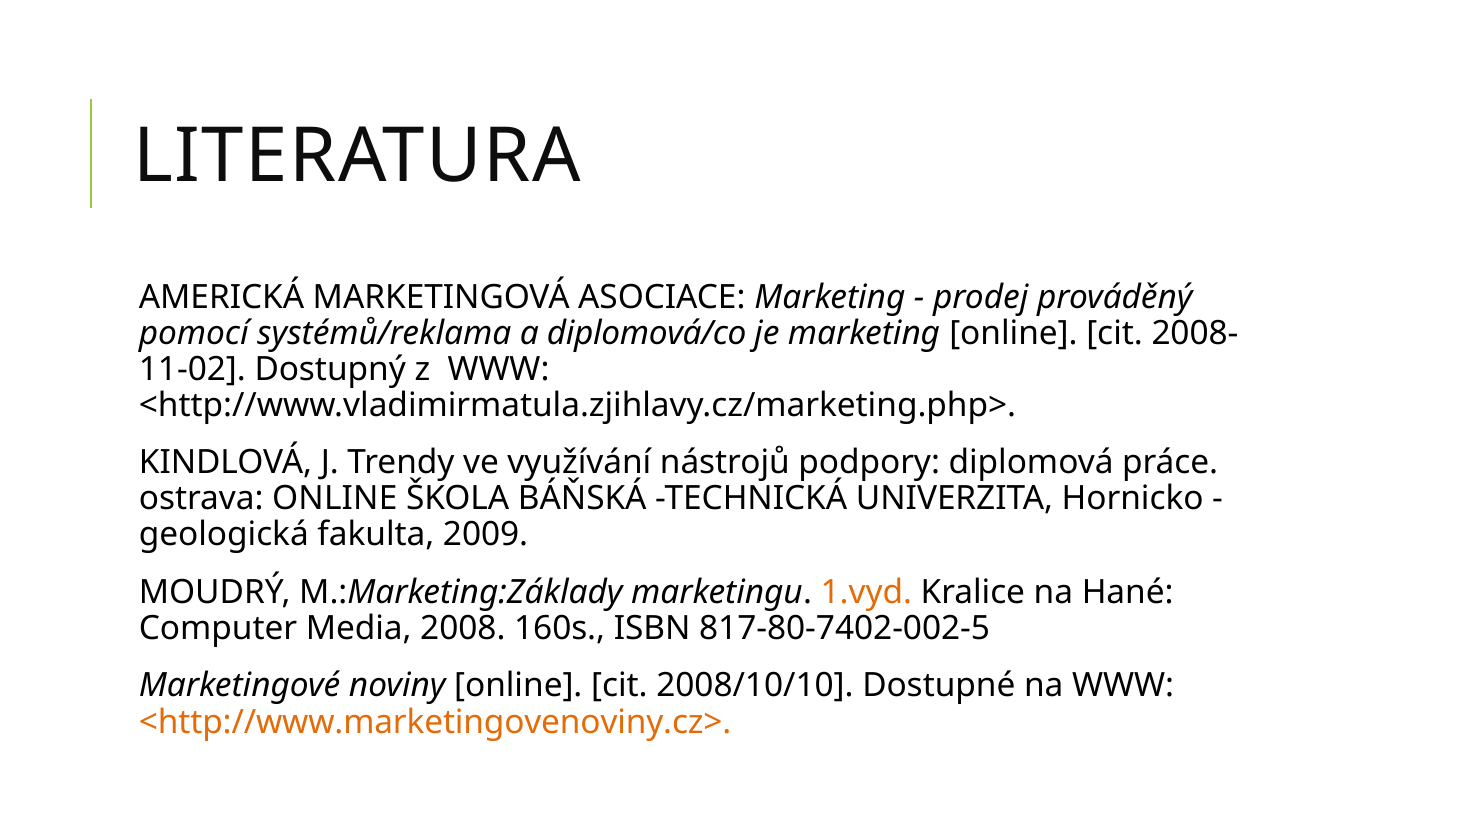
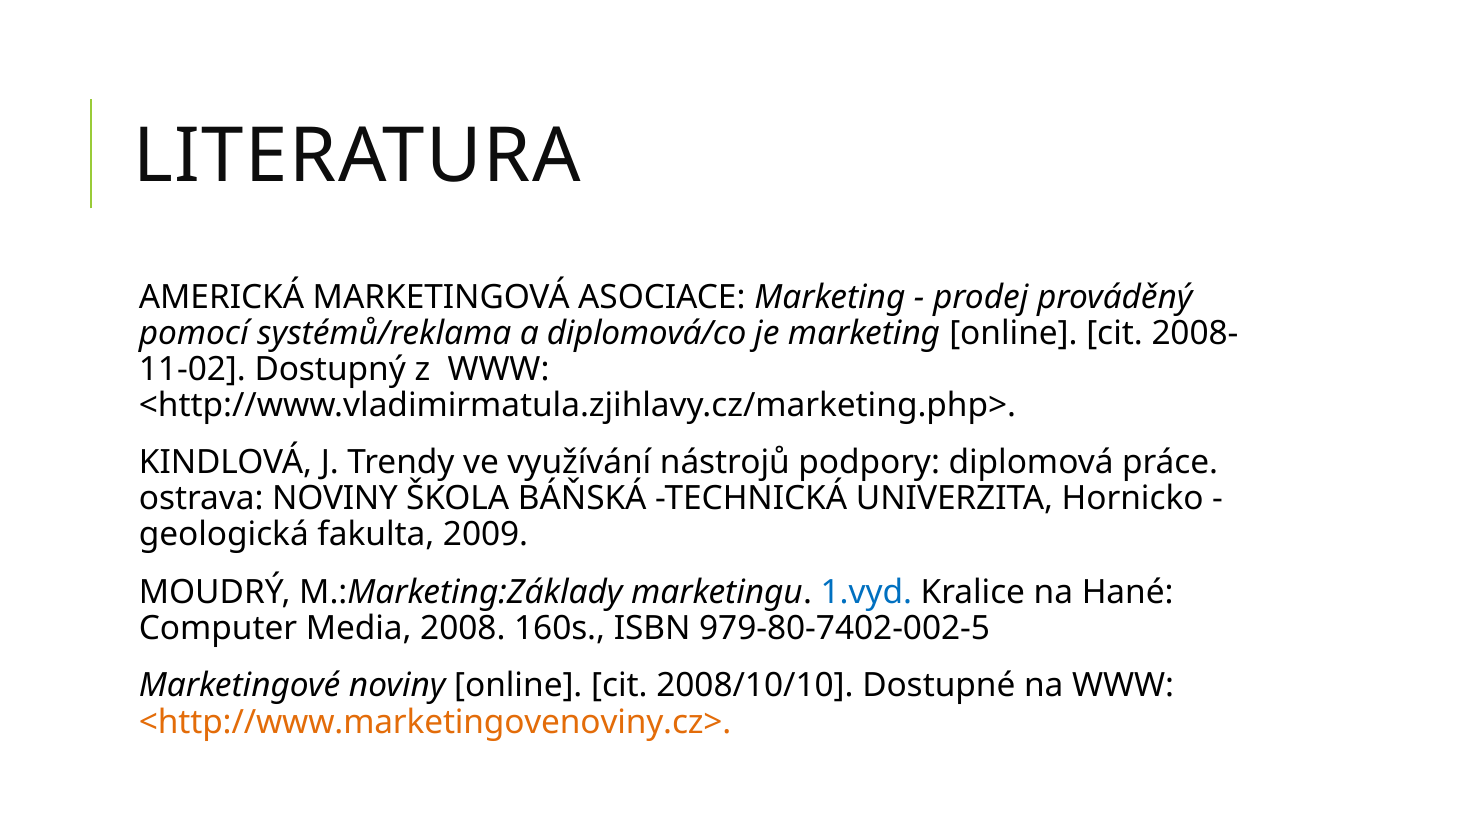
ostrava ONLINE: ONLINE -> NOVINY (335, 499)
1.vyd colour: orange -> blue (866, 592)
817-80-7402-002-5: 817-80-7402-002-5 -> 979-80-7402-002-5 (845, 628)
